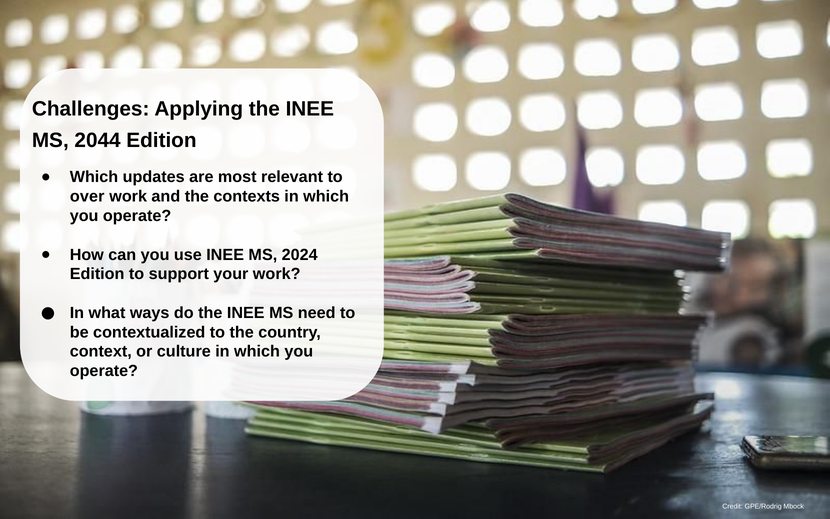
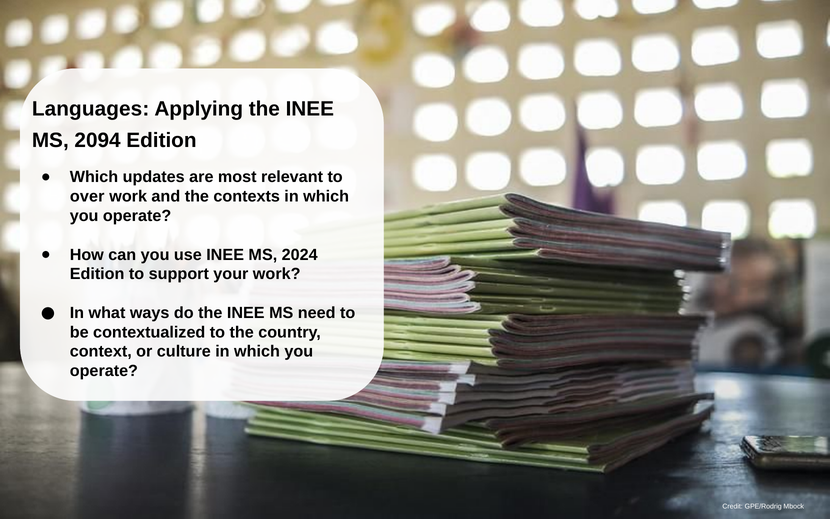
Challenges: Challenges -> Languages (91, 109)
2044: 2044 -> 2094 (98, 141)
